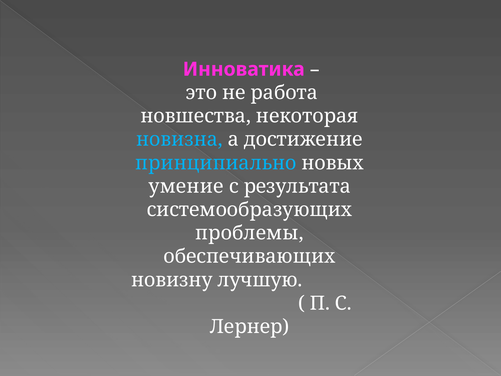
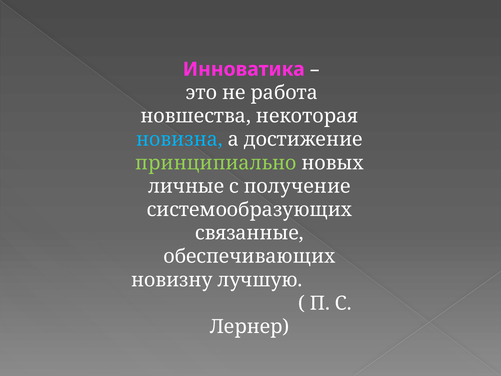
принципиально colour: light blue -> light green (216, 163)
умение: умение -> личные (186, 186)
результата: результата -> получение (297, 186)
проблемы: проблемы -> связанные (249, 233)
